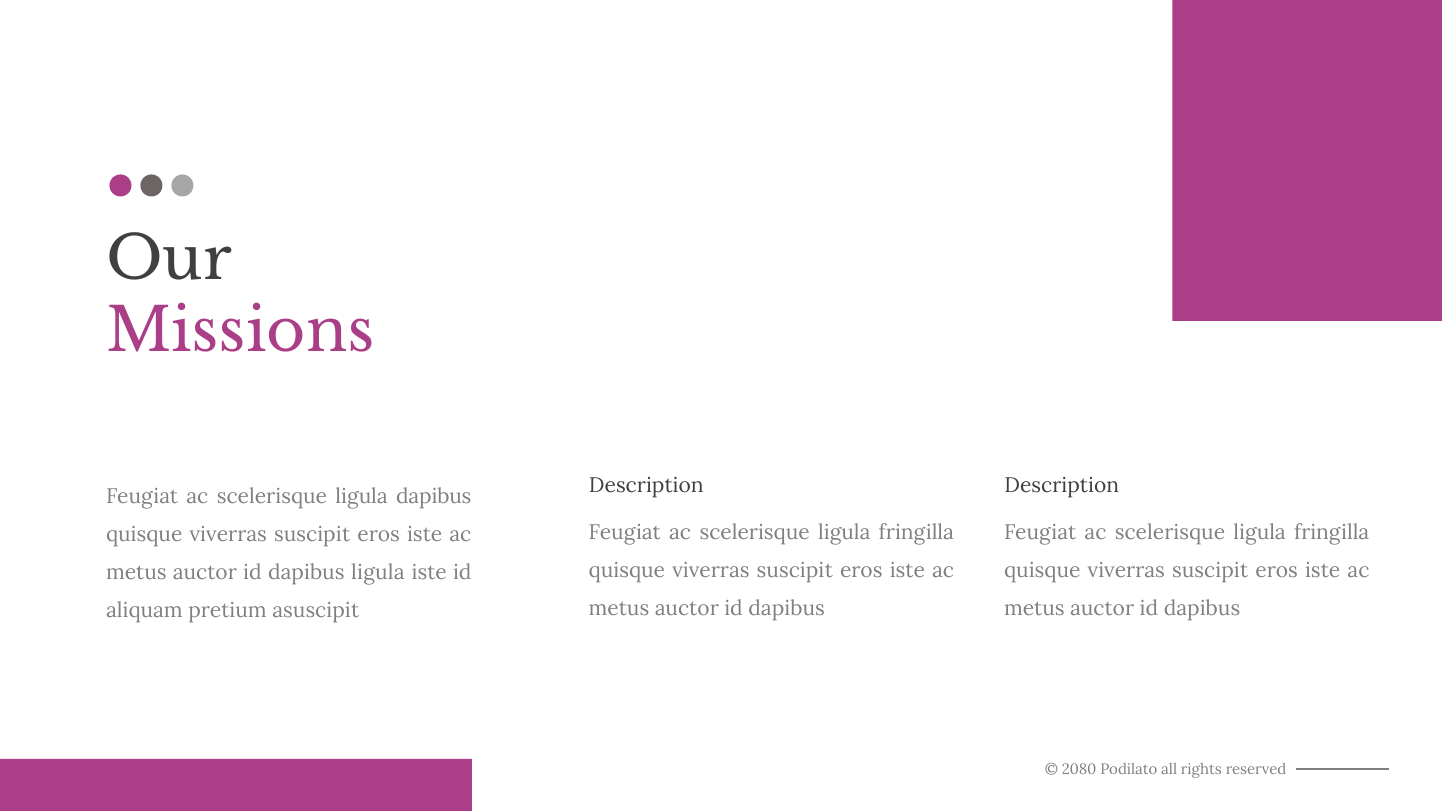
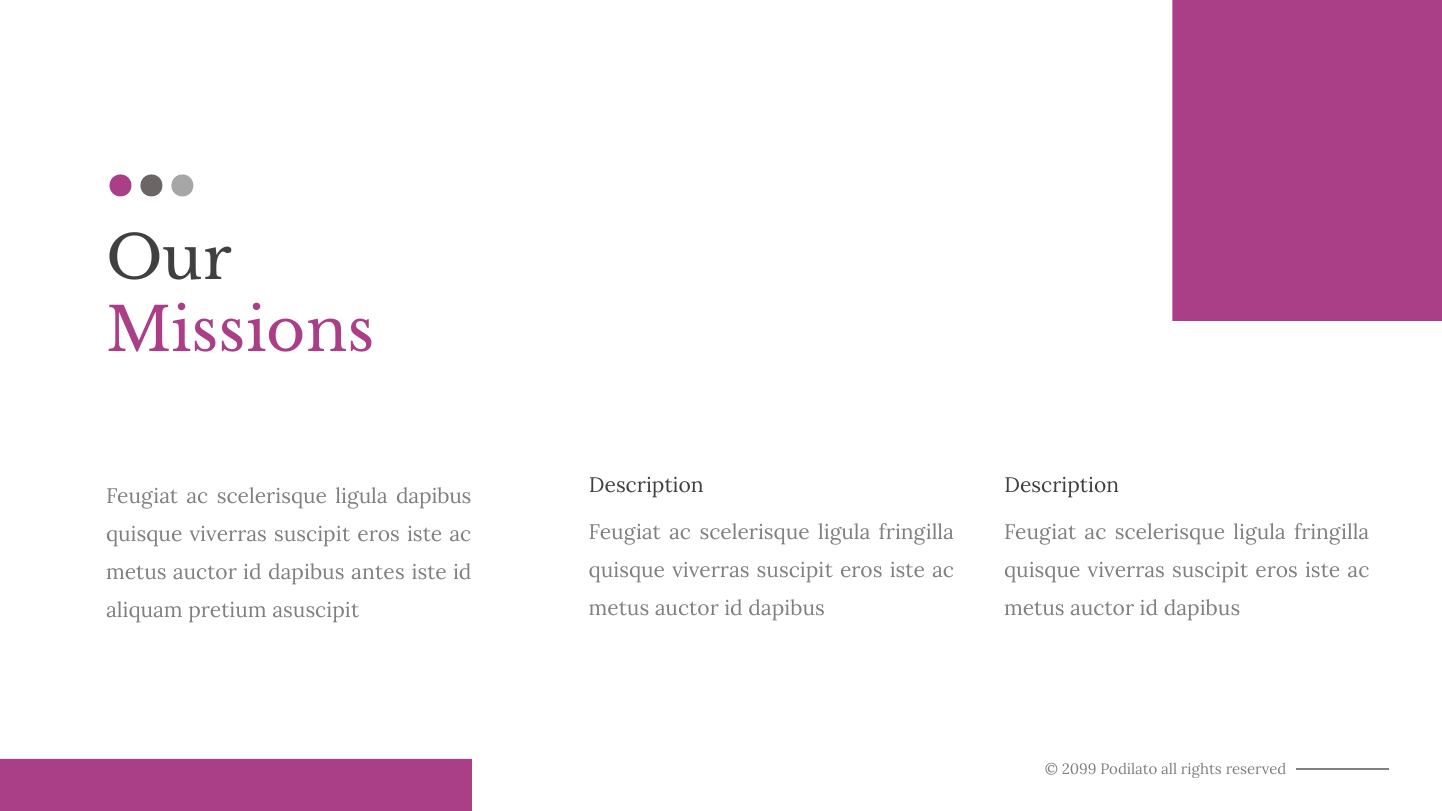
dapibus ligula: ligula -> antes (378, 573)
2080: 2080 -> 2099 (1079, 770)
